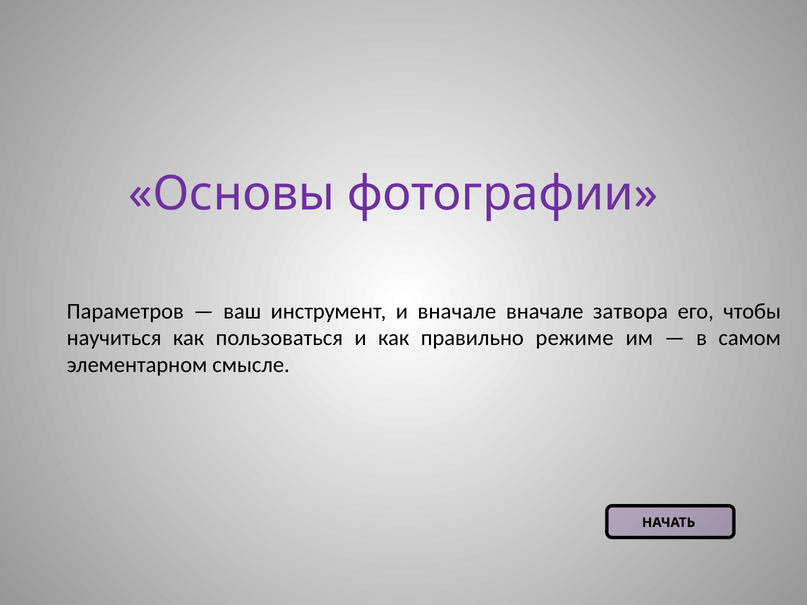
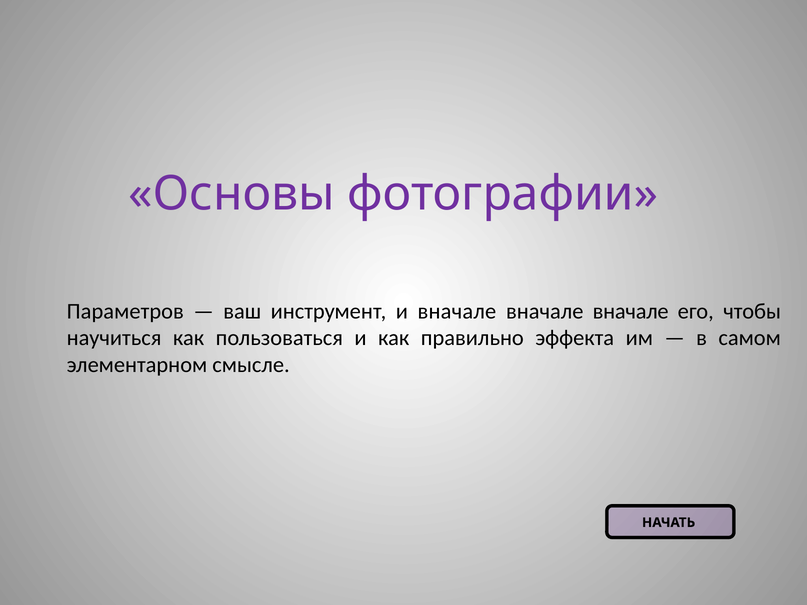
затвора: затвора -> вначале (631, 311)
режиме: режиме -> эффекта (575, 338)
